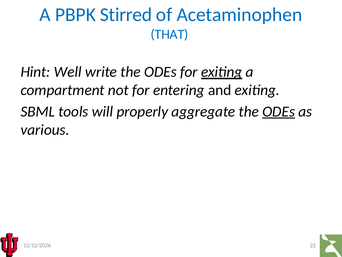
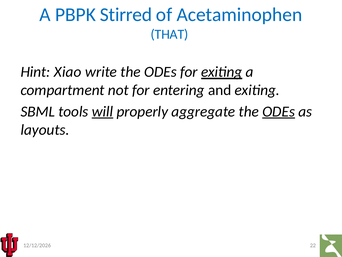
Well: Well -> Xiao (68, 72)
will underline: none -> present (103, 111)
various: various -> layouts (45, 130)
